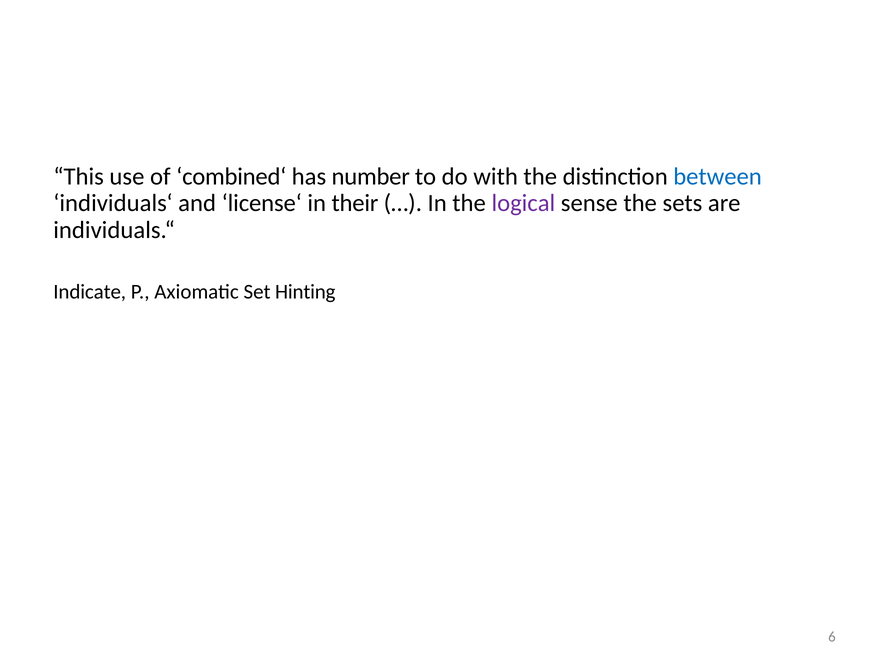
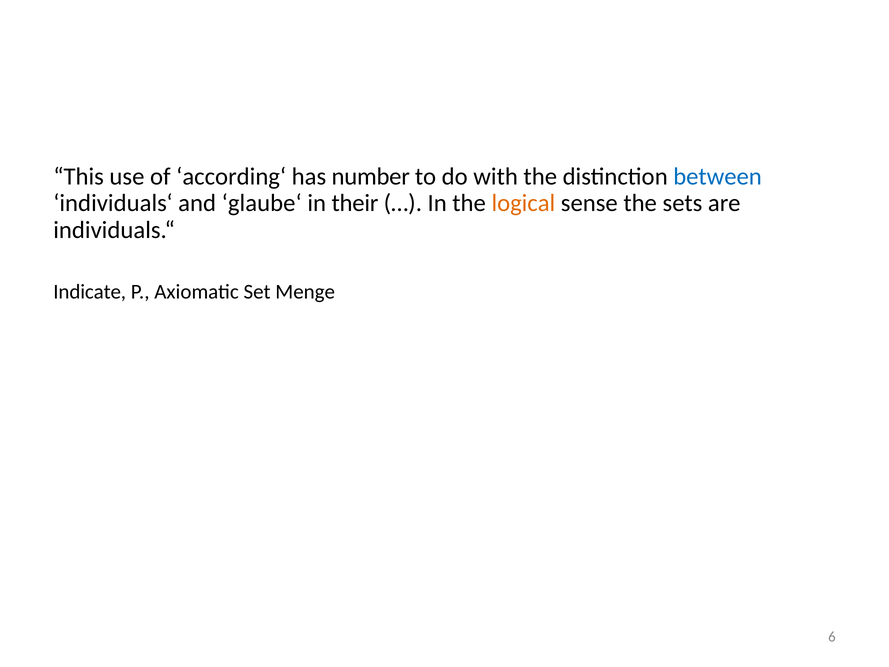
combined‘: combined‘ -> according‘ (231, 177)
license‘: license‘ -> glaube‘ (262, 203)
logical colour: purple -> orange (523, 203)
Hinting: Hinting -> Menge (305, 292)
